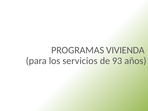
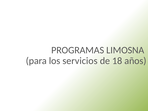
VIVIENDA: VIVIENDA -> LIMOSNA (125, 50)
93: 93 -> 18 (117, 61)
